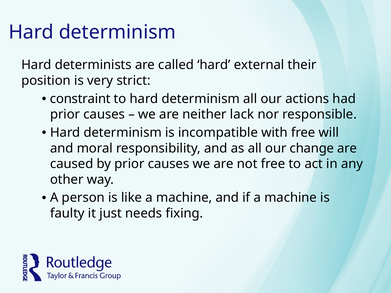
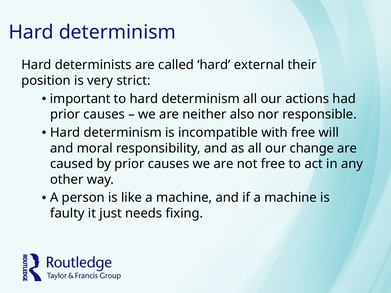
constraint: constraint -> important (80, 99)
lack: lack -> also (242, 114)
